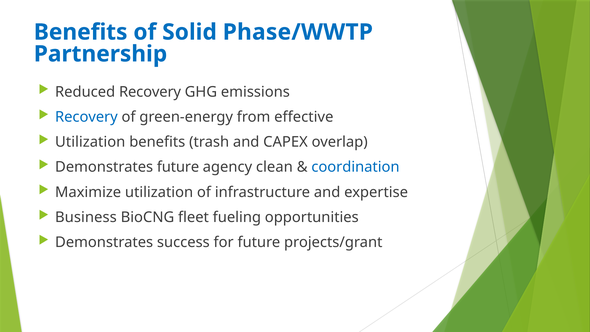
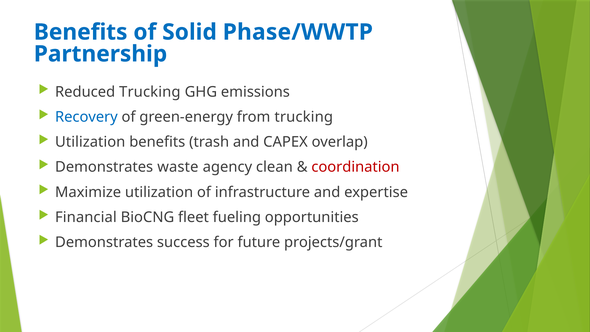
Reduced Recovery: Recovery -> Trucking (150, 92)
from effective: effective -> trucking (304, 117)
Demonstrates future: future -> waste (178, 167)
coordination colour: blue -> red (355, 167)
Business: Business -> Financial (86, 217)
